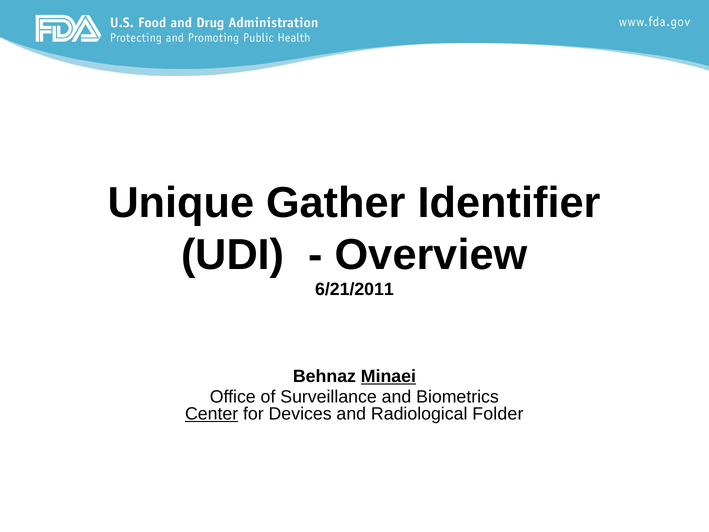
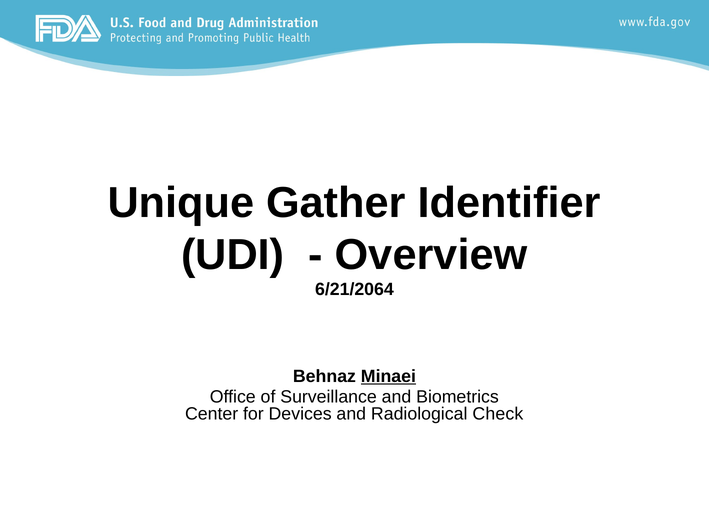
6/21/2011: 6/21/2011 -> 6/21/2064 (354, 289)
Center underline: present -> none (212, 414)
Folder: Folder -> Check (498, 414)
